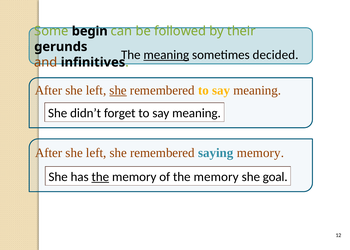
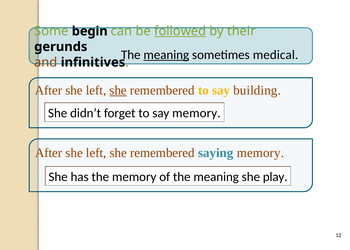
followed underline: none -> present (180, 31)
decided: decided -> medical (276, 55)
remembered to say meaning: meaning -> building (257, 90)
forget to say meaning: meaning -> memory (196, 113)
the underline: present -> none (100, 177)
of the memory: memory -> meaning (216, 177)
goal: goal -> play (275, 177)
